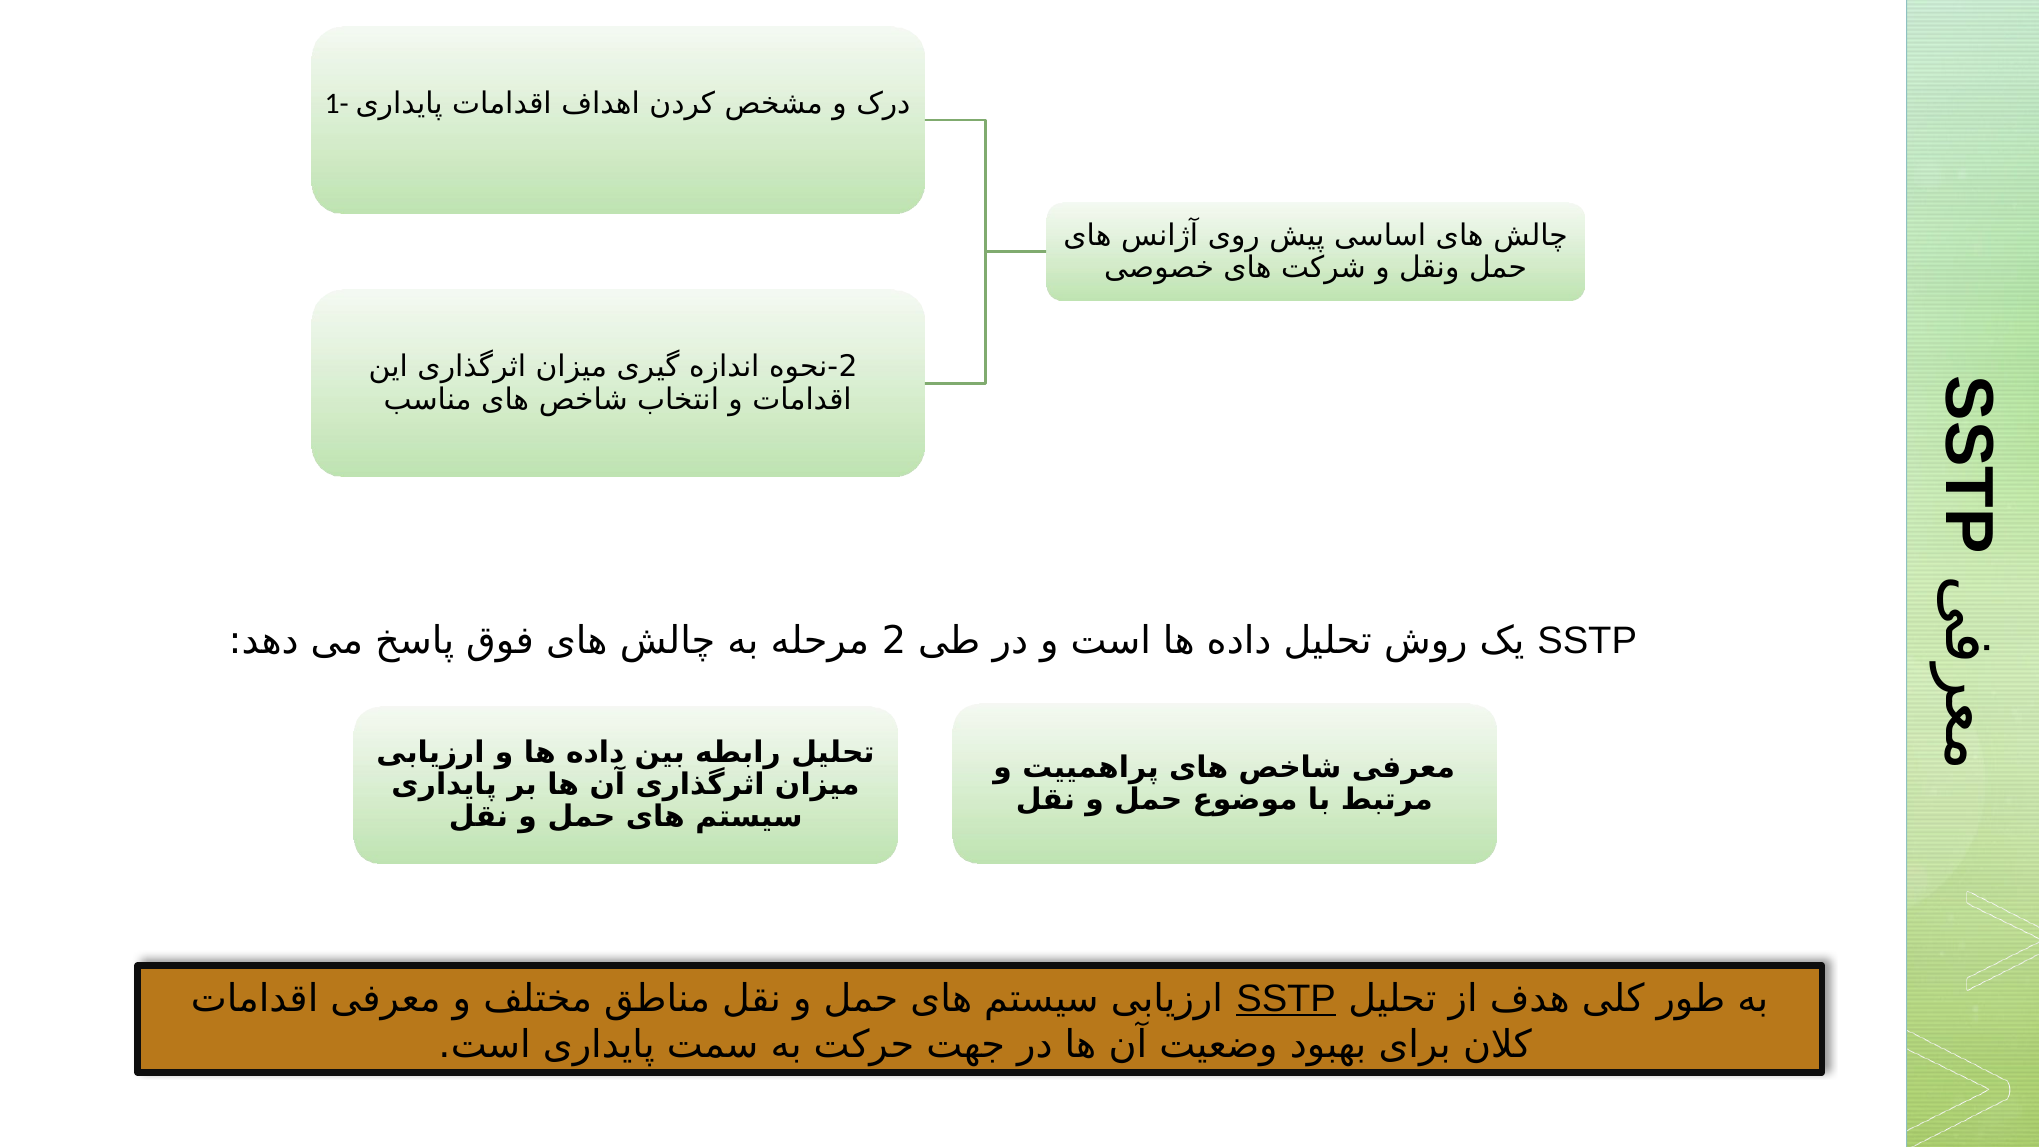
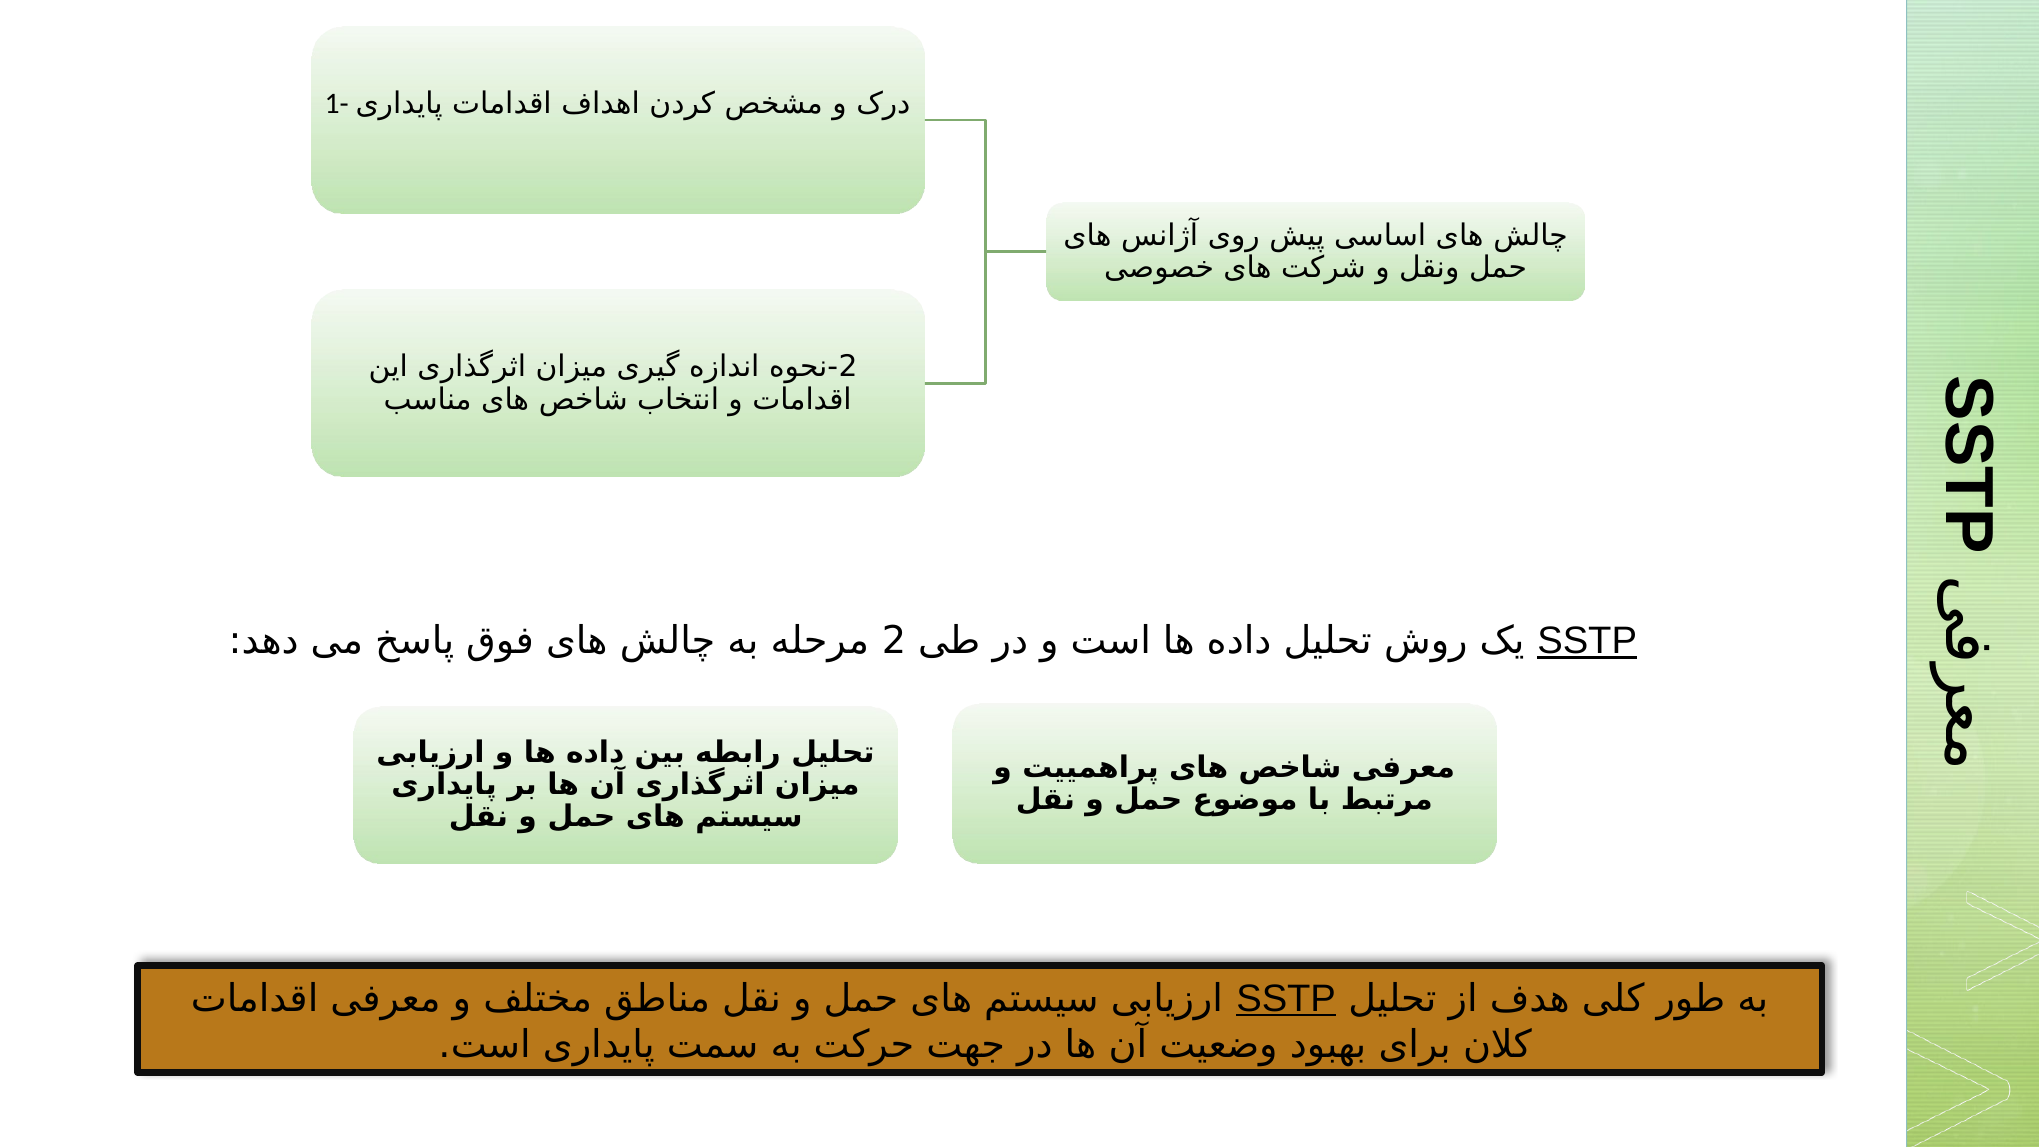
SSTP underline: none -> present (1587, 641)
